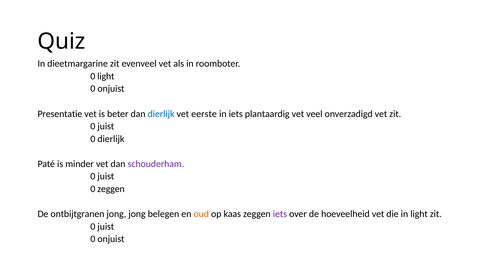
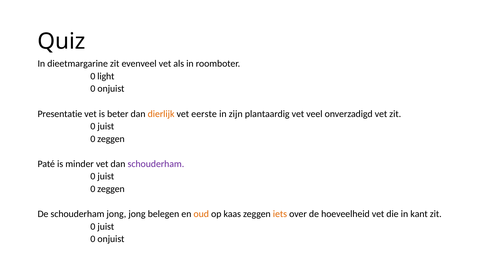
dierlijk colour: blue -> orange (161, 114)
in iets: iets -> zijn (236, 114)
dierlijk: dierlijk -> zeggen (111, 139)
De ontbijtgranen: ontbijtgranen -> schouderham (78, 214)
iets colour: purple -> orange (280, 214)
in light: light -> kant (419, 214)
